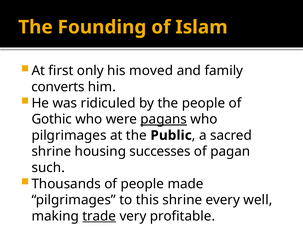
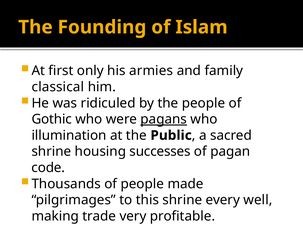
moved: moved -> armies (151, 71)
converts: converts -> classical (58, 87)
pilgrimages: pilgrimages -> illumination (69, 136)
such: such -> code (48, 168)
trade underline: present -> none (99, 216)
